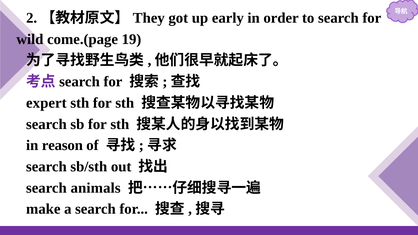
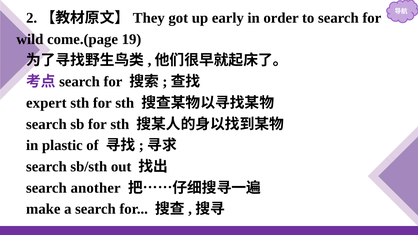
reason: reason -> plastic (62, 145)
animals: animals -> another (96, 188)
